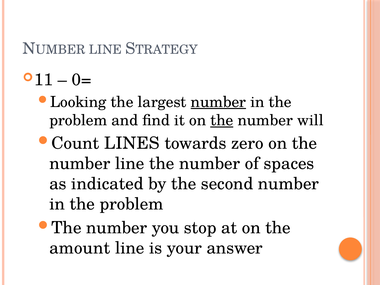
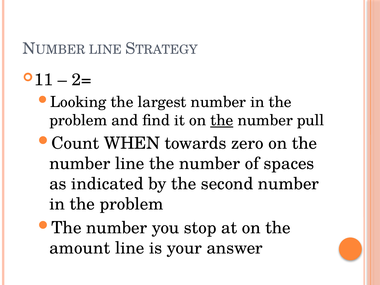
0=: 0= -> 2= (82, 80)
number underline: present -> none (218, 102)
will: will -> pull (311, 120)
LINES: LINES -> WHEN (132, 143)
